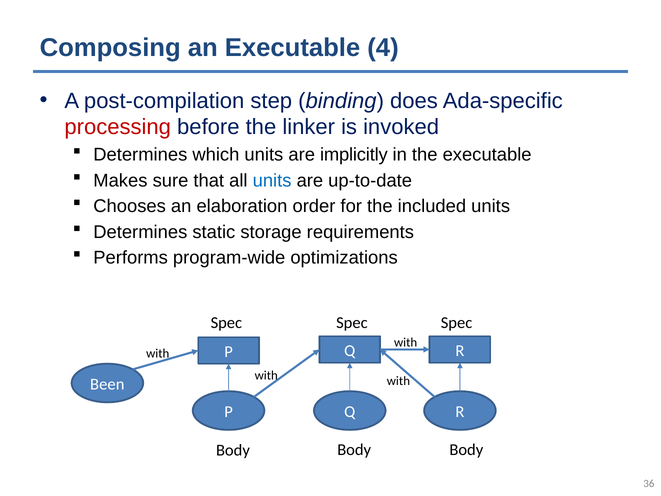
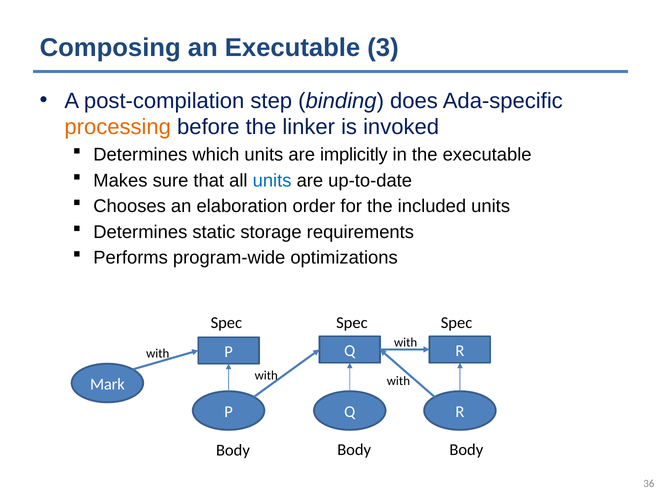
4: 4 -> 3 (383, 48)
processing colour: red -> orange (118, 127)
Been: Been -> Mark (107, 384)
